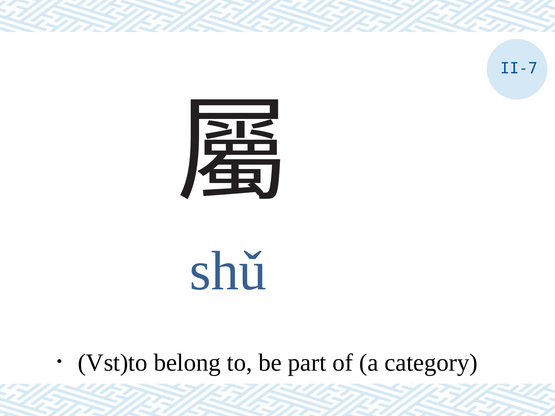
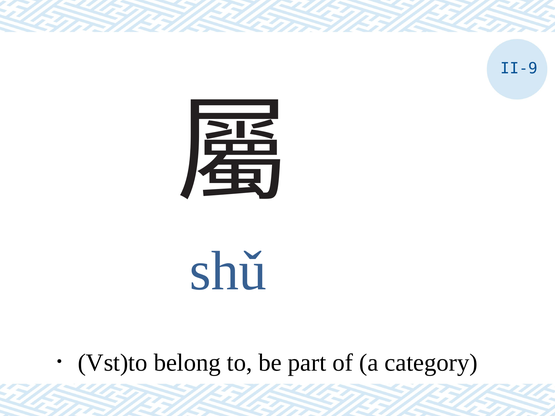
II-7: II-7 -> II-9 (519, 69)
